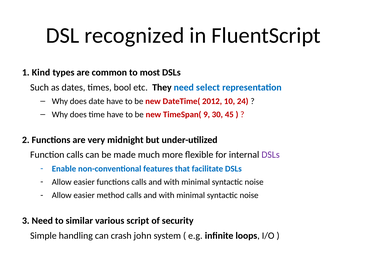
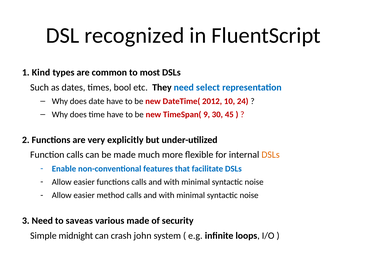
midnight: midnight -> explicitly (125, 140)
DSLs colour: purple -> orange (271, 155)
similar: similar -> saveas (79, 221)
various script: script -> made (138, 221)
handling: handling -> midnight (76, 236)
